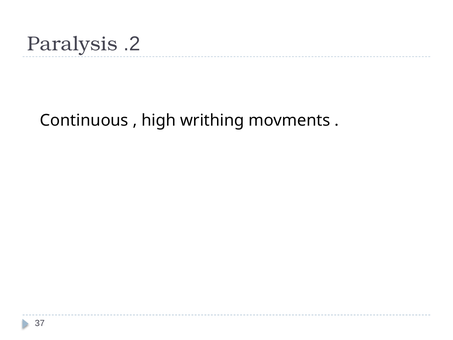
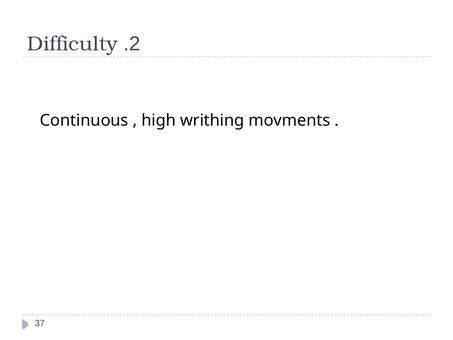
Paralysis: Paralysis -> Difficulty (72, 44)
